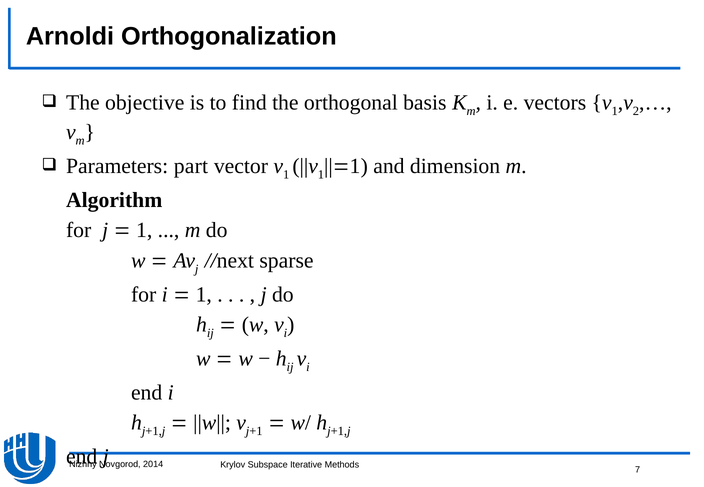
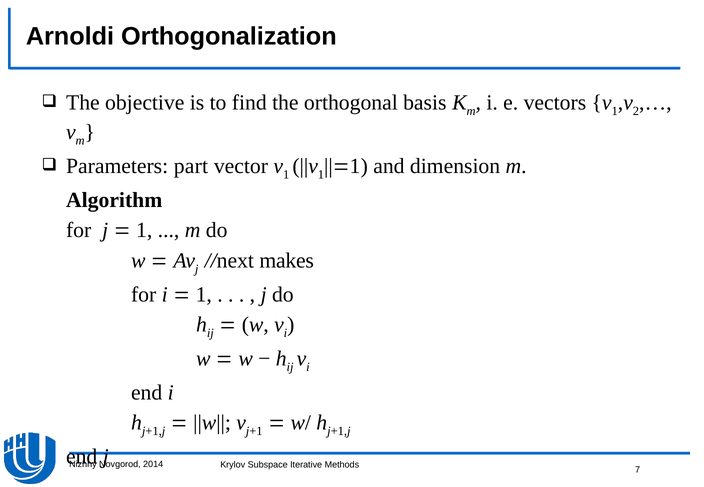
sparse: sparse -> makes (287, 261)
